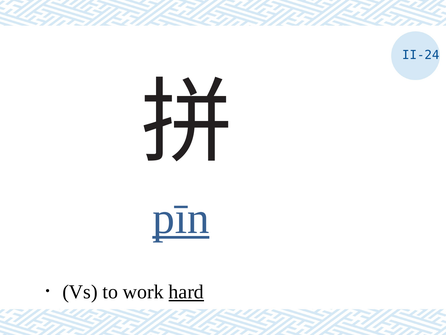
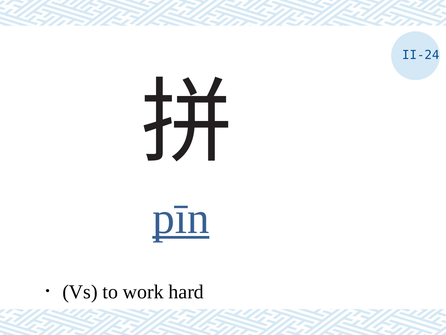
hard underline: present -> none (186, 292)
